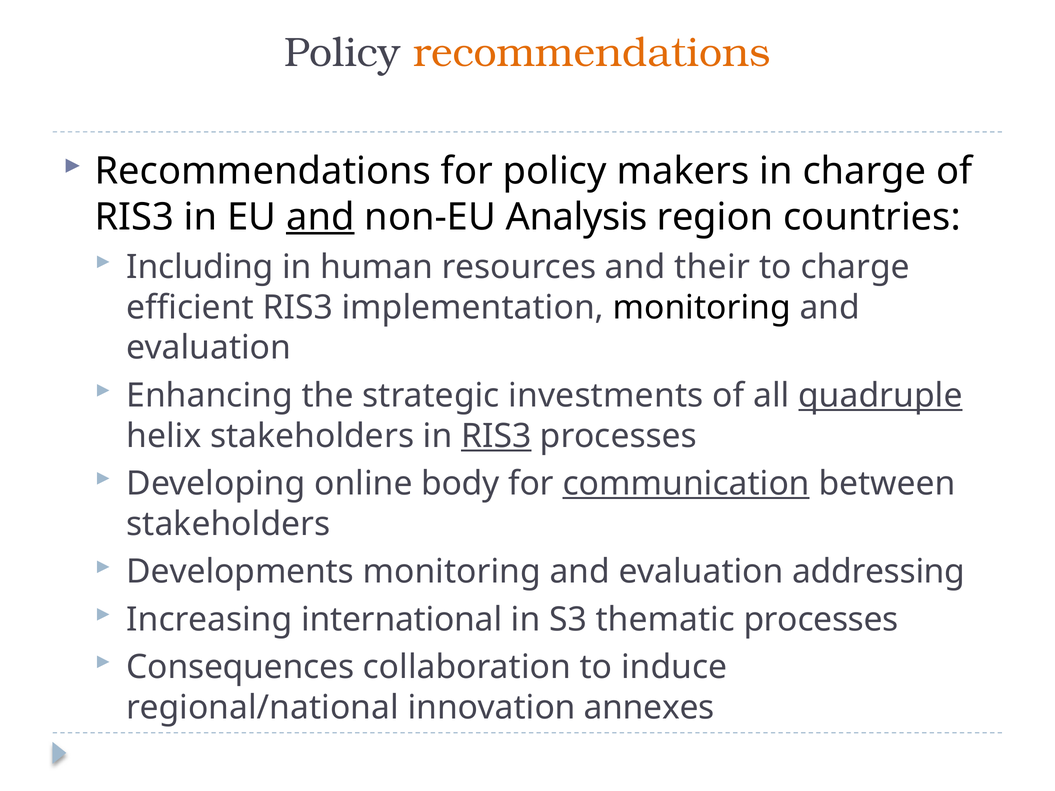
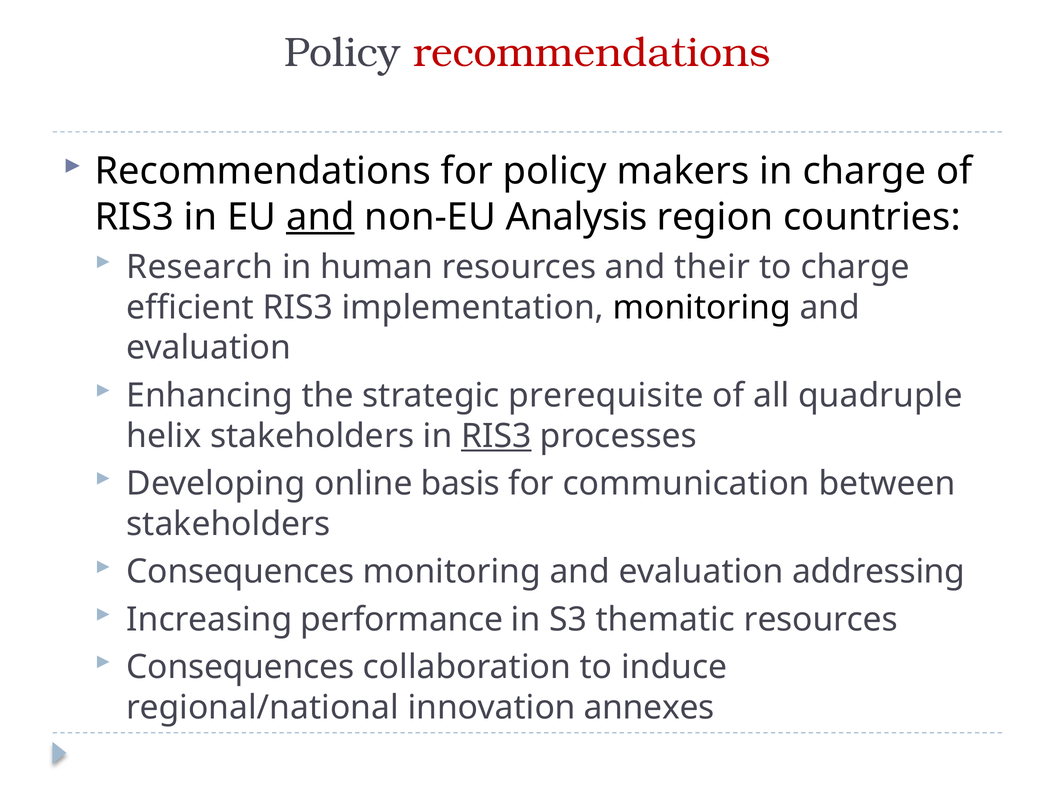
recommendations colour: orange -> red (592, 53)
Including: Including -> Research (200, 267)
investments: investments -> prerequisite (606, 396)
quadruple underline: present -> none (880, 396)
body: body -> basis (461, 484)
communication underline: present -> none (686, 484)
Developments: Developments -> Consequences (240, 572)
international: international -> performance (402, 620)
thematic processes: processes -> resources (821, 620)
